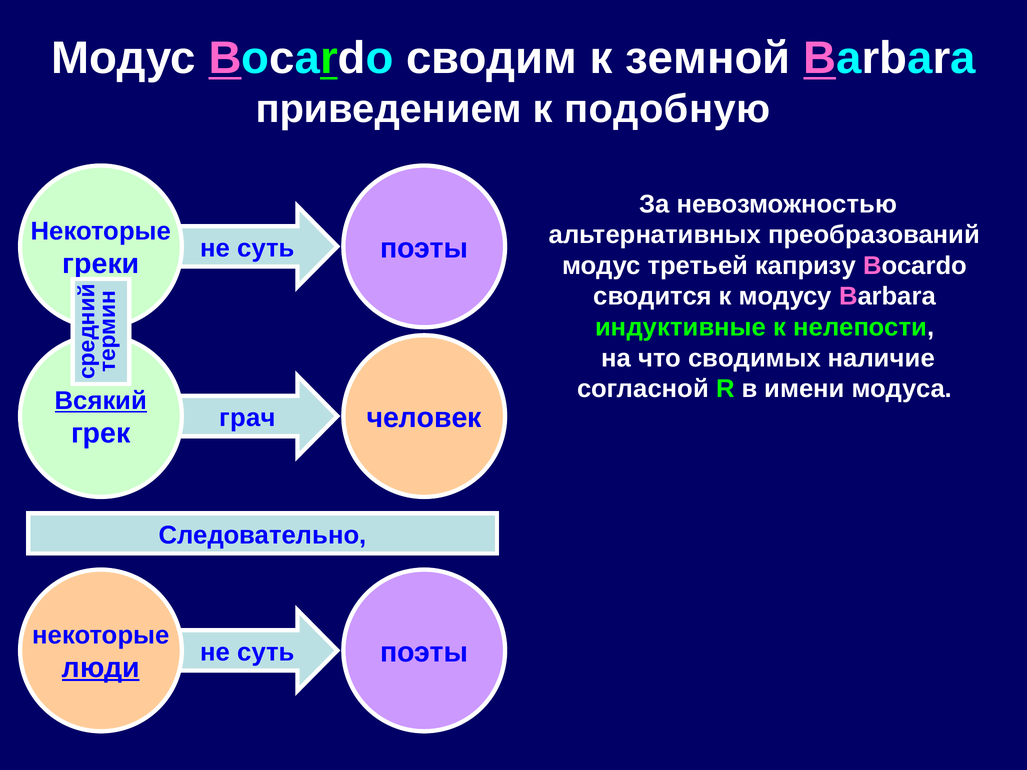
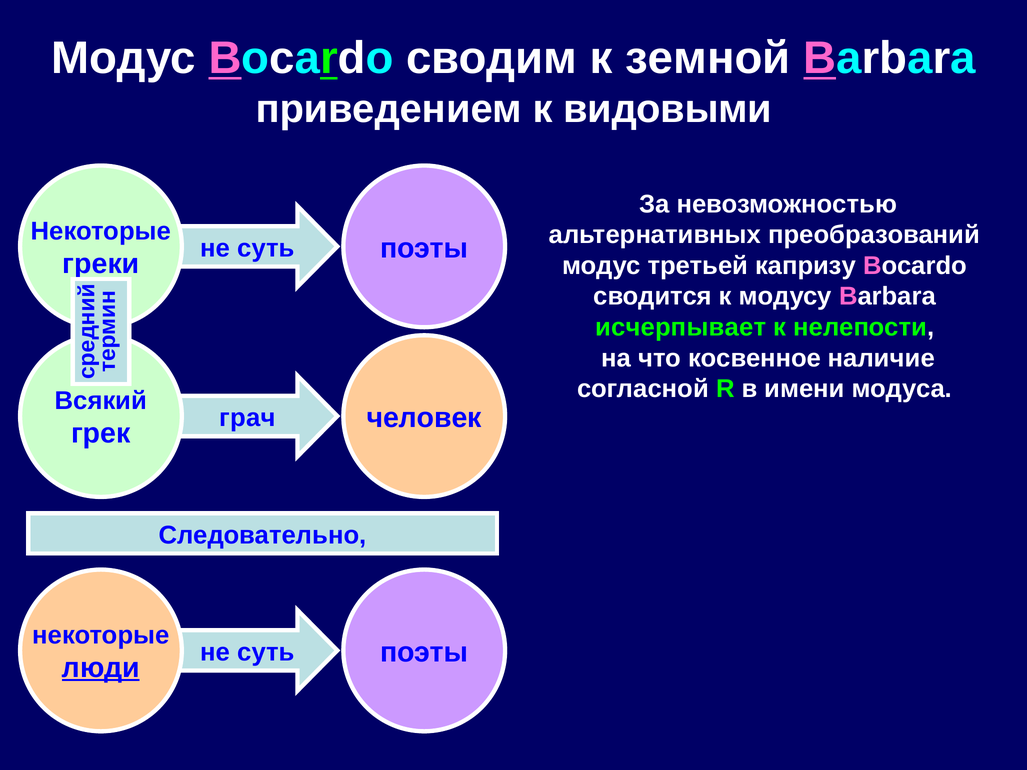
подобную: подобную -> видовыми (668, 109)
индуктивные: индуктивные -> исчерпывает (681, 327)
сводимых: сводимых -> косвенное (755, 358)
Всякий underline: present -> none (101, 401)
